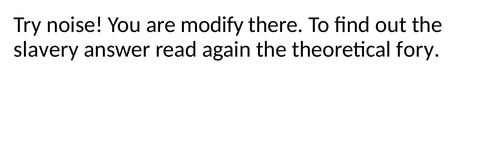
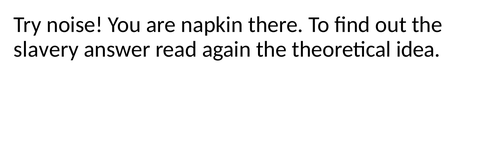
modify: modify -> napkin (212, 25)
fory: fory -> idea (418, 49)
